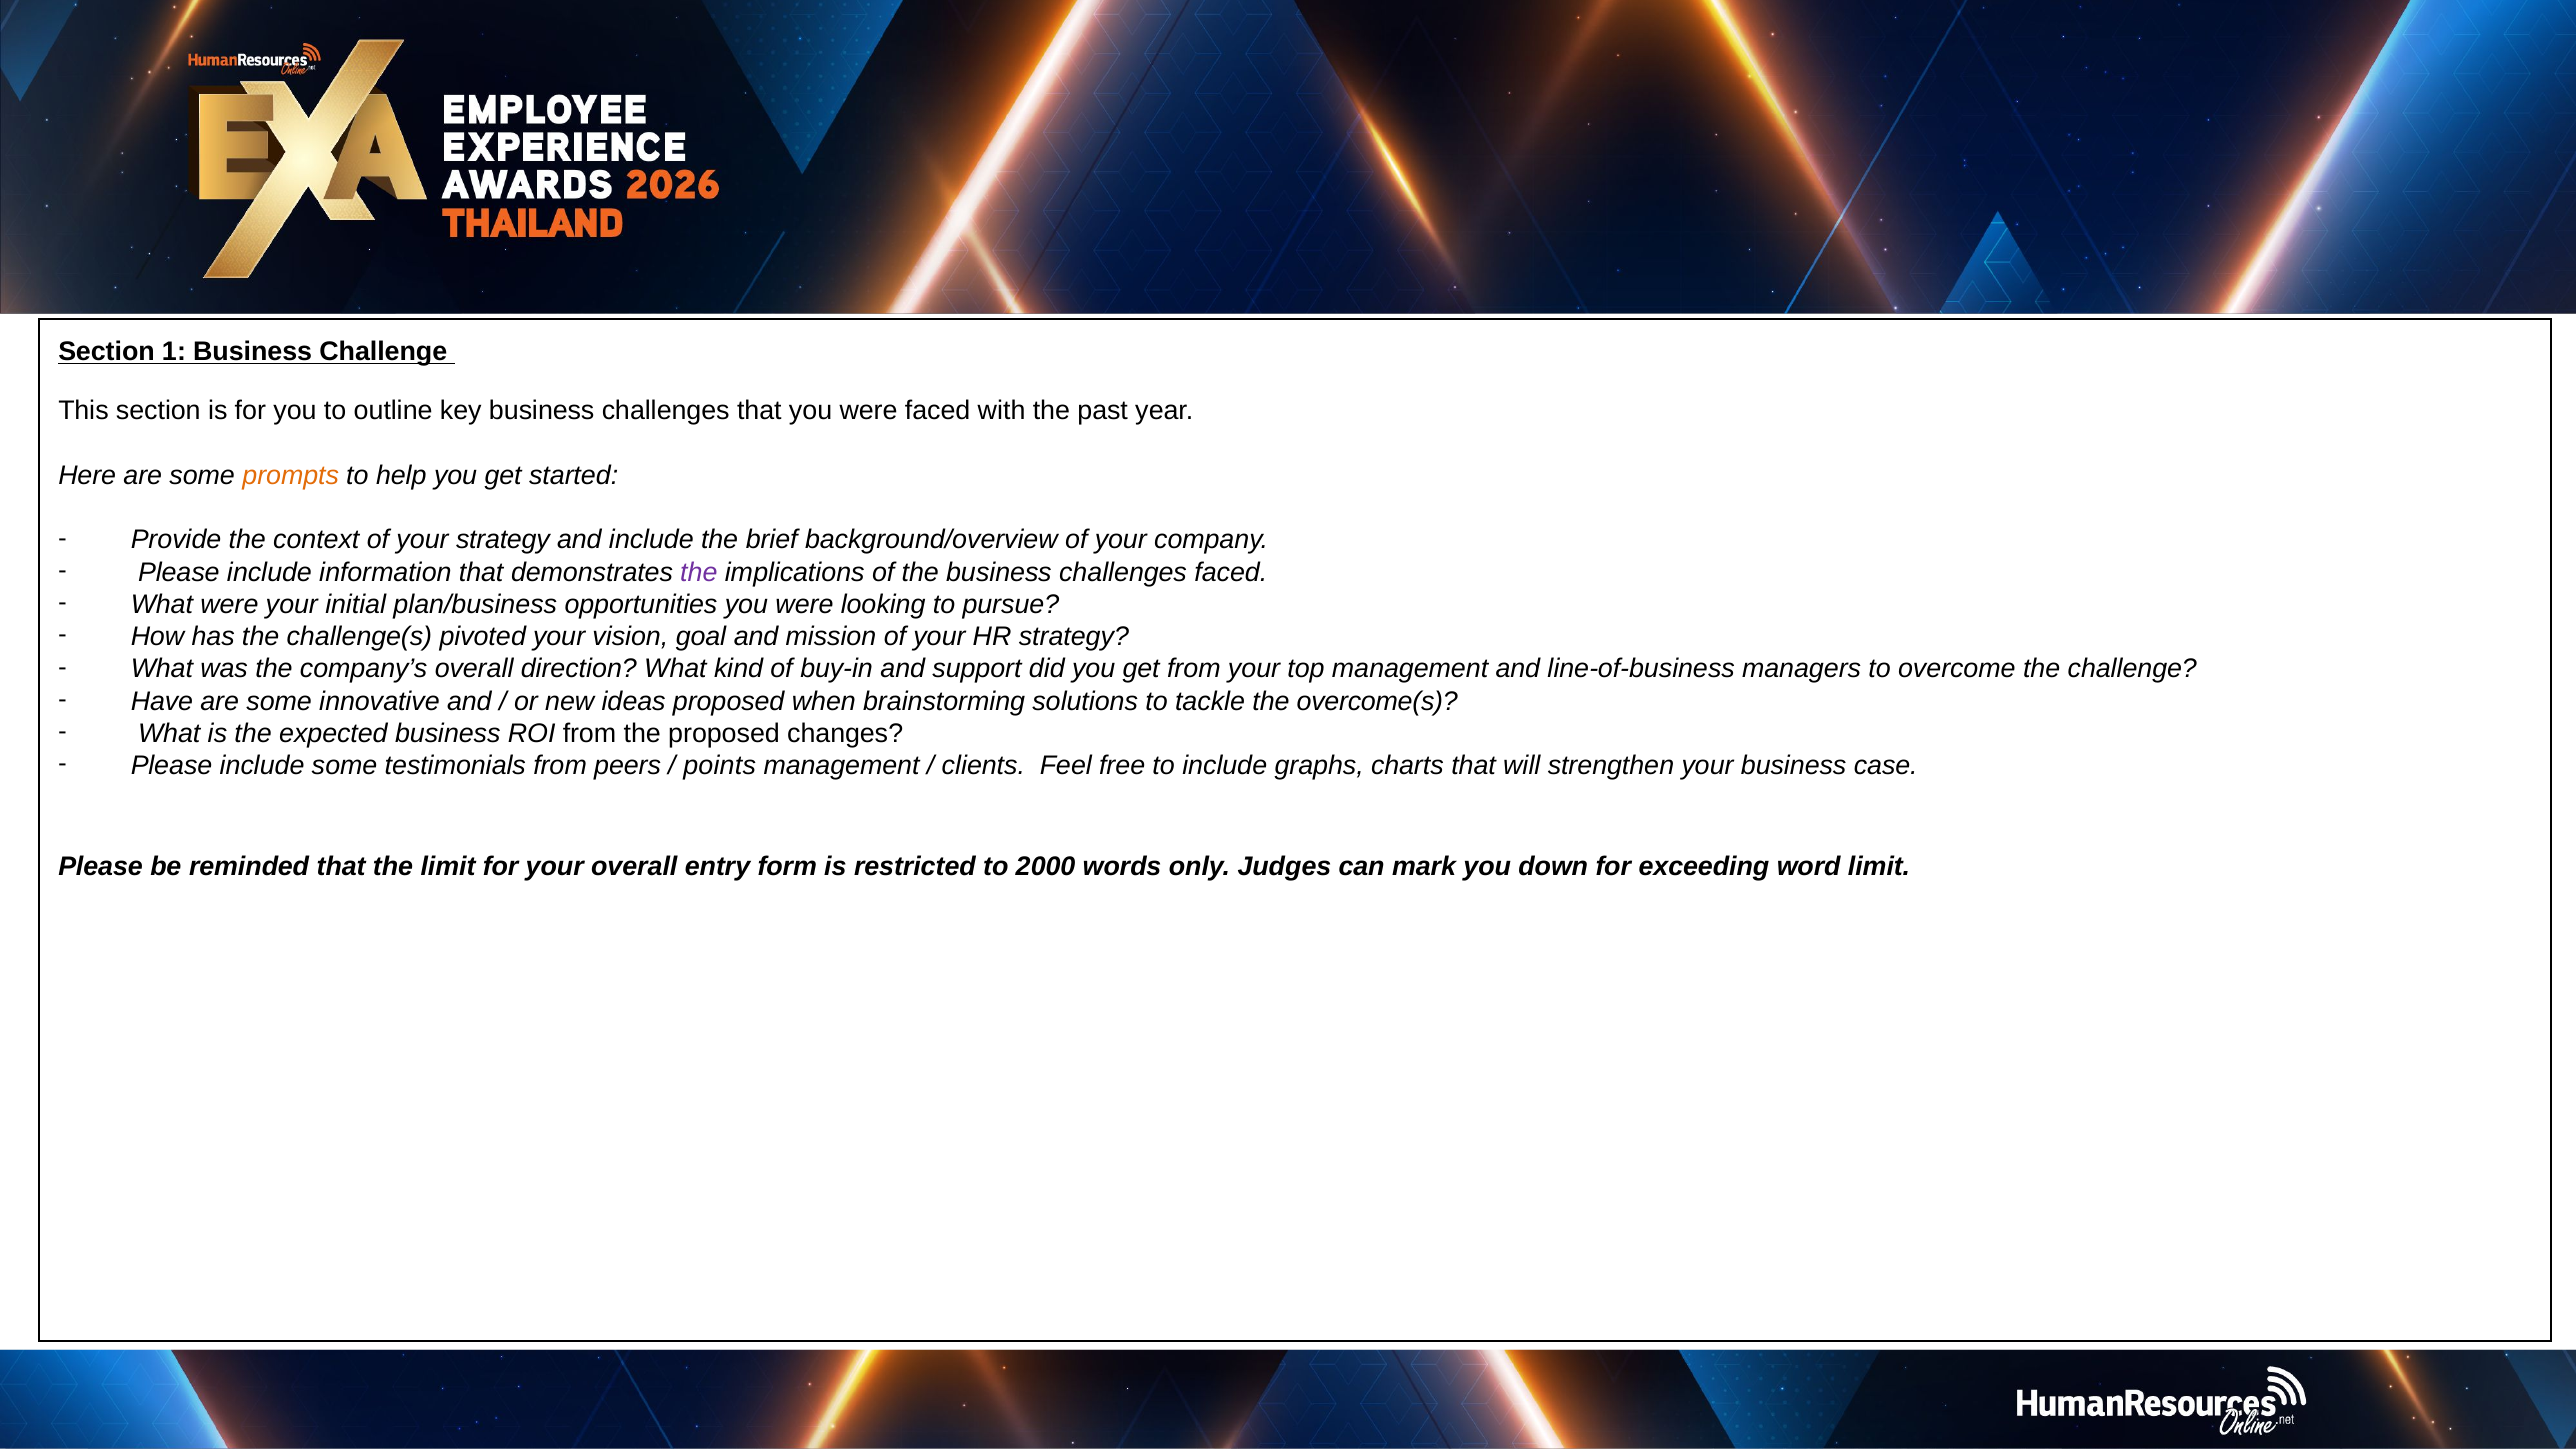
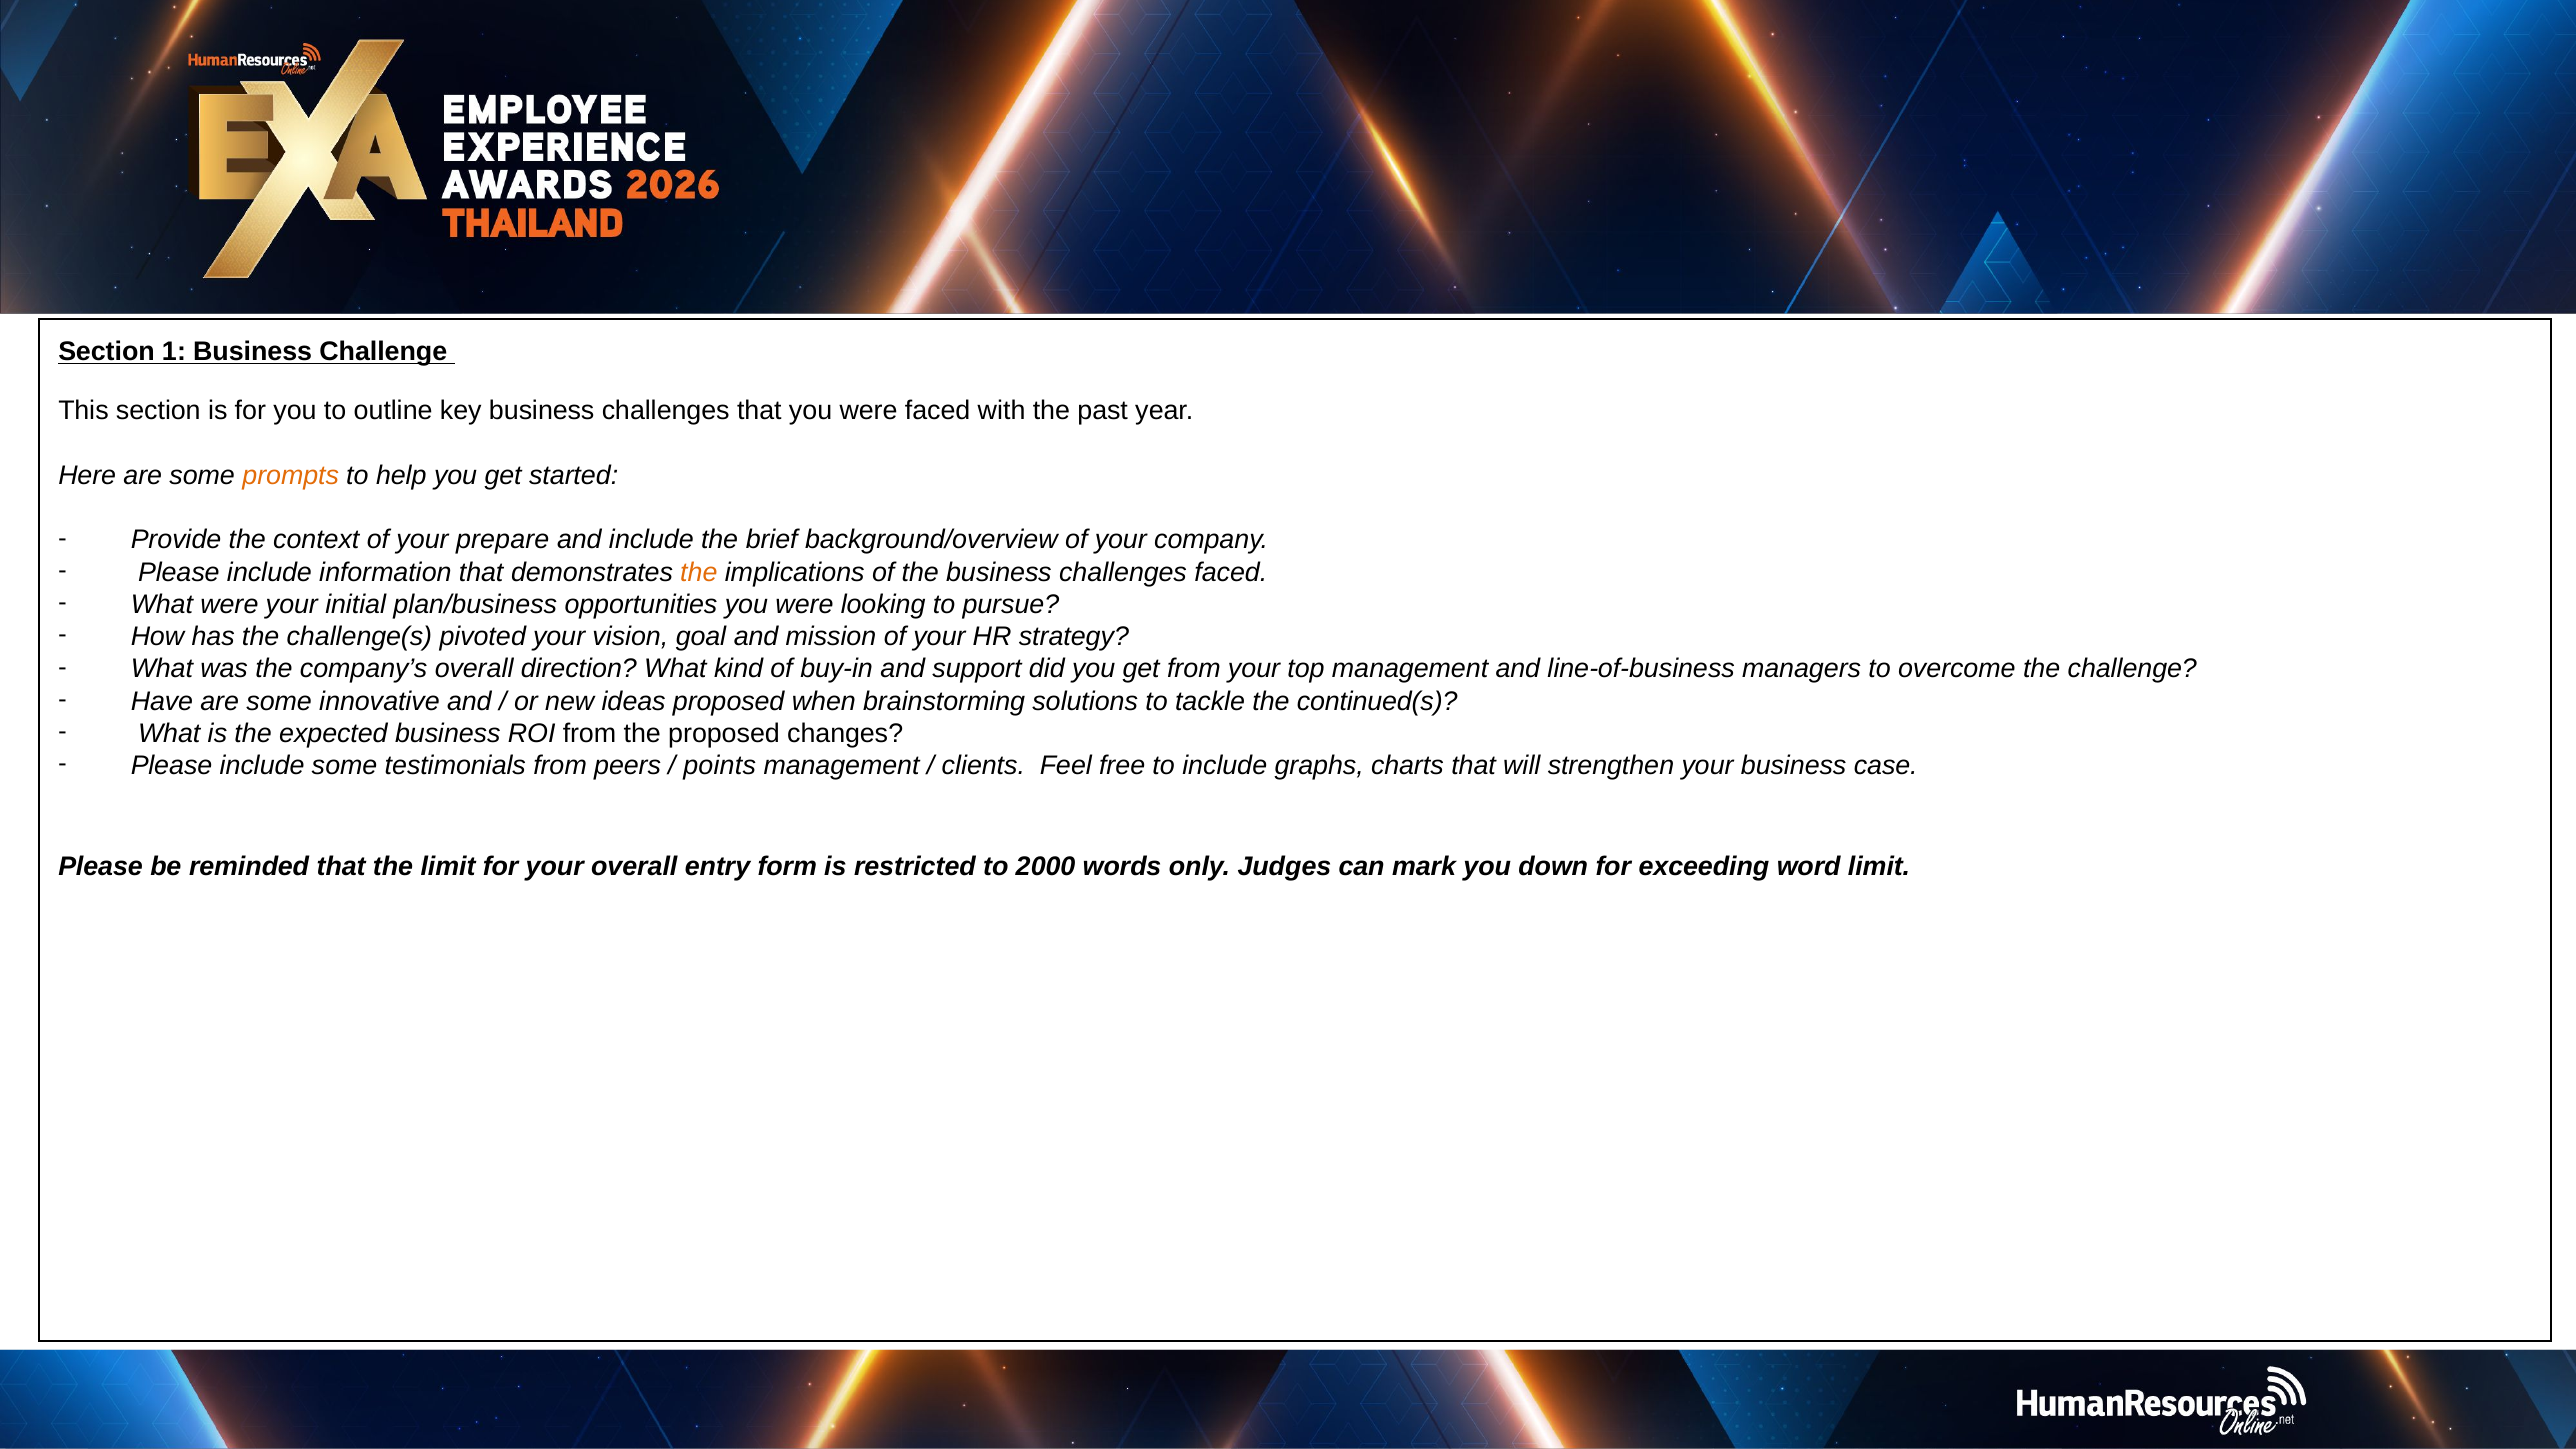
your strategy: strategy -> prepare (503, 540)
the colour: purple -> orange (699, 572)
overcome(s: overcome(s -> continued(s (1377, 701)
